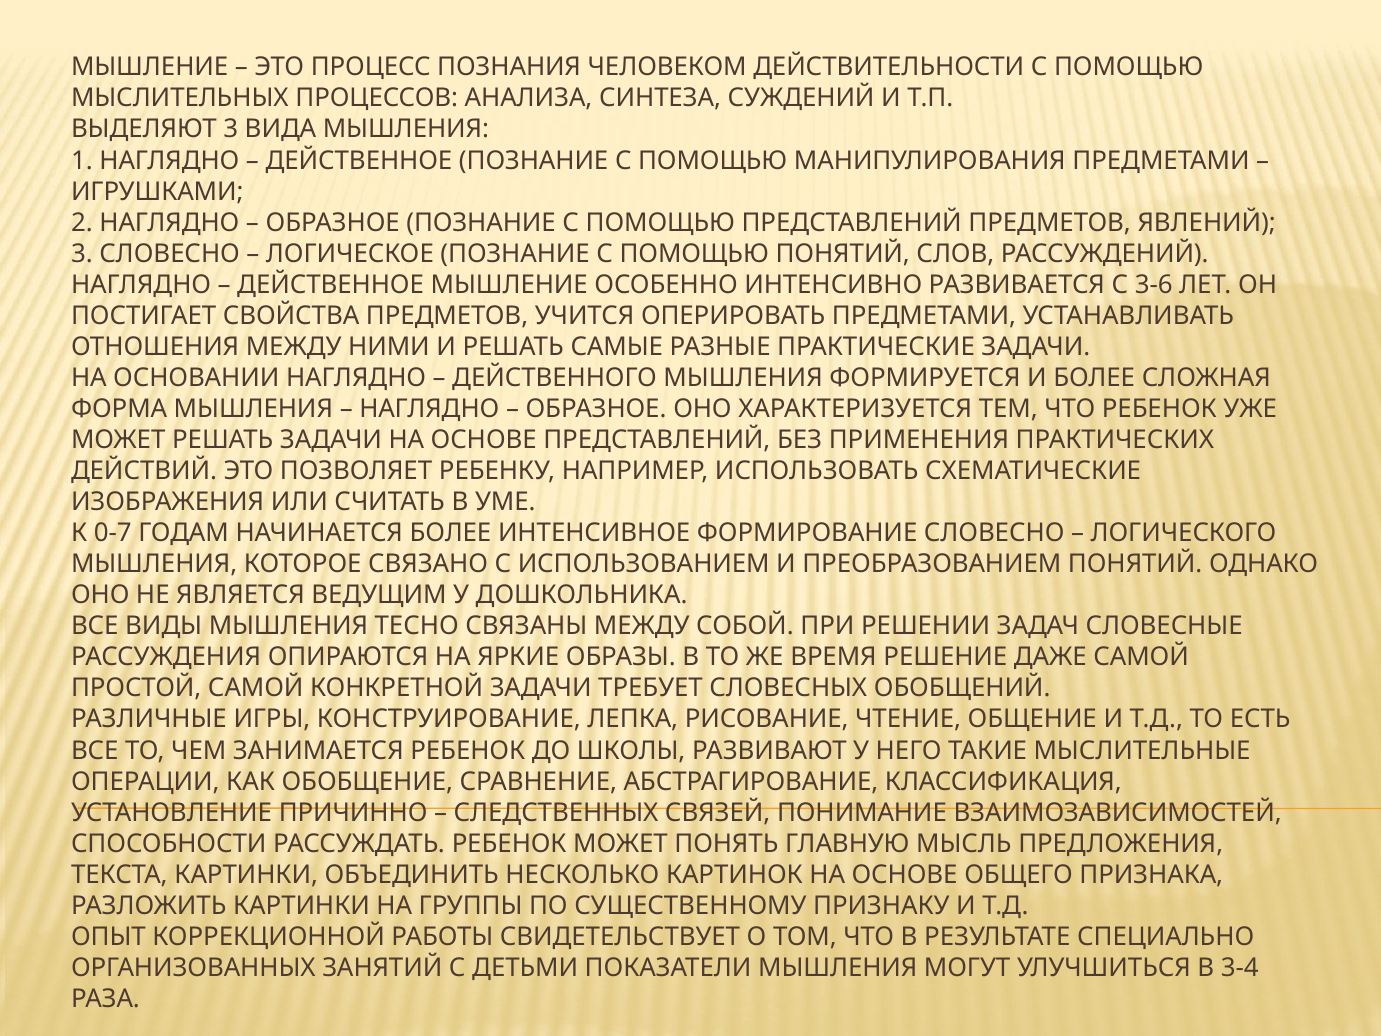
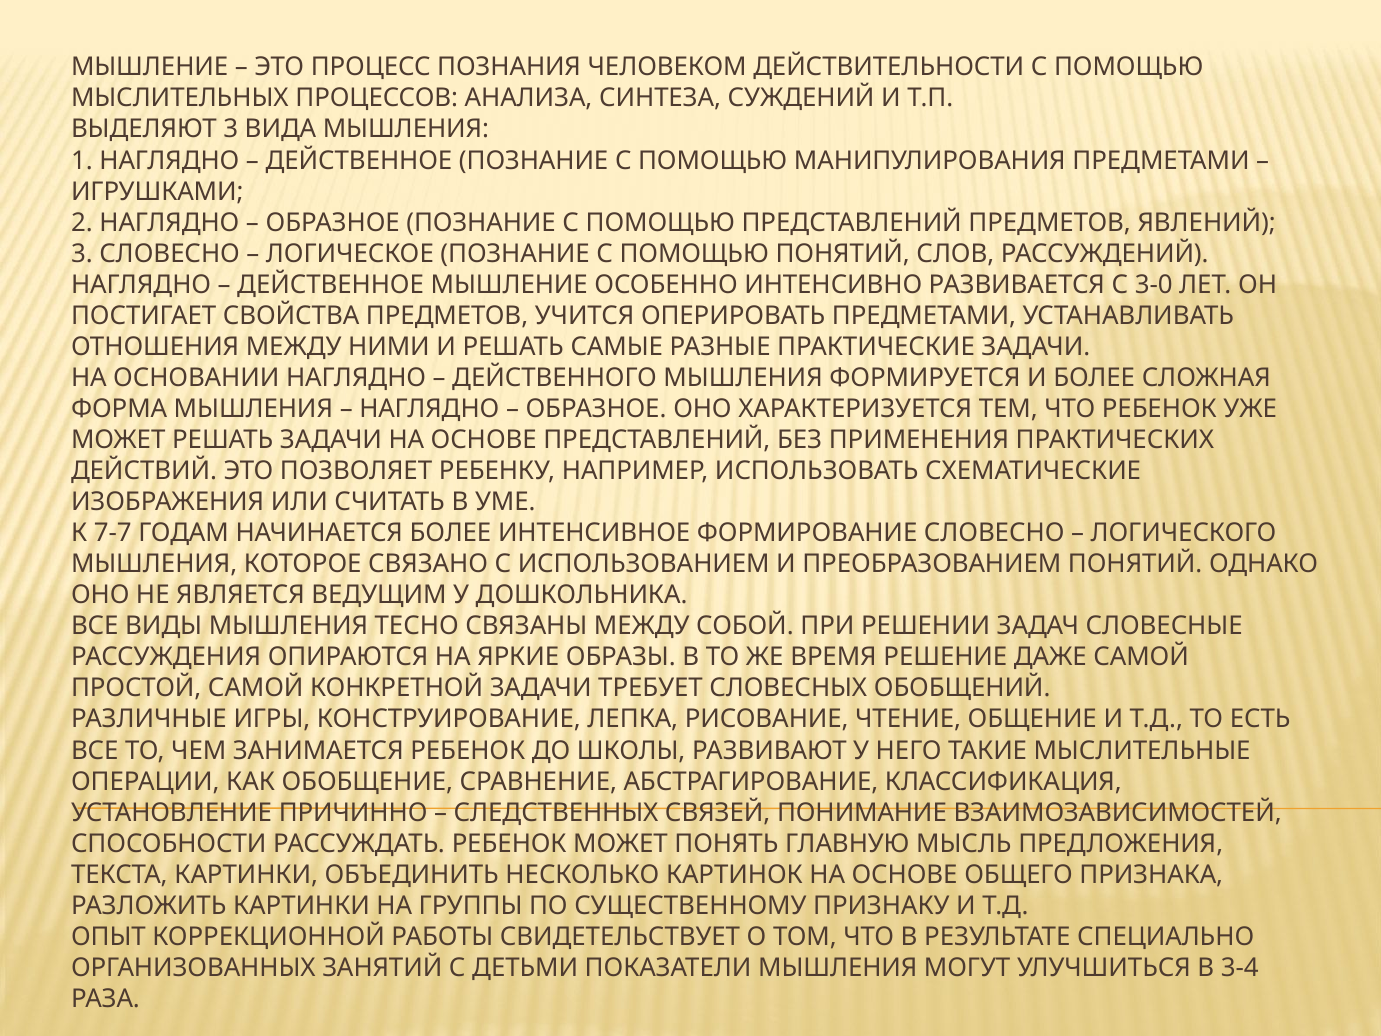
3-6: 3-6 -> 3-0 (1154, 285)
0-7: 0-7 -> 7-7 (113, 533)
